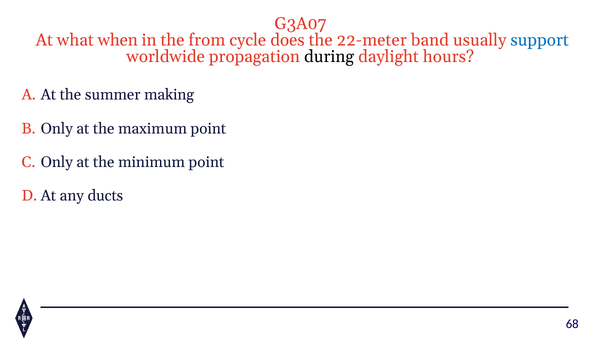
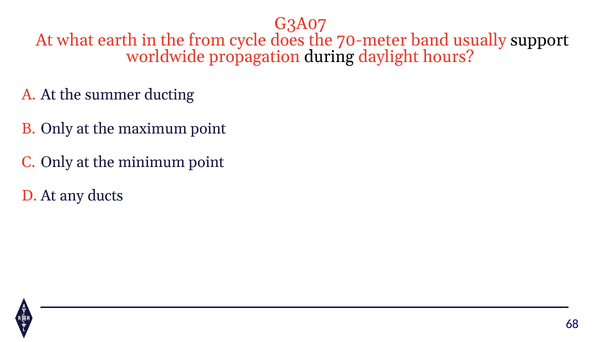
when: when -> earth (118, 40)
22-meter: 22-meter -> 70-meter (372, 40)
support colour: blue -> black (540, 40)
making: making -> ducting (169, 95)
